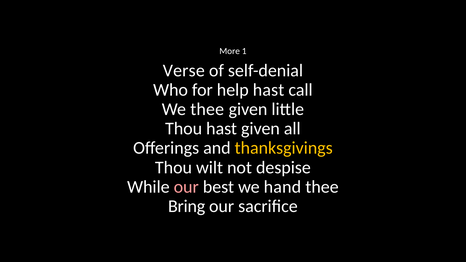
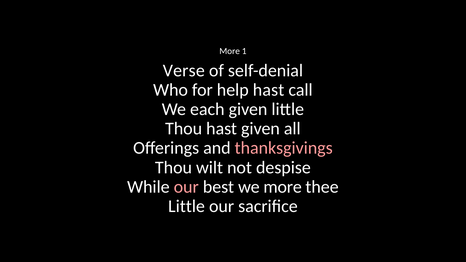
We thee: thee -> each (207, 109)
thanksgivings colour: yellow -> pink (284, 148)
we hand: hand -> more (283, 187)
Bring: Bring -> Little (187, 206)
